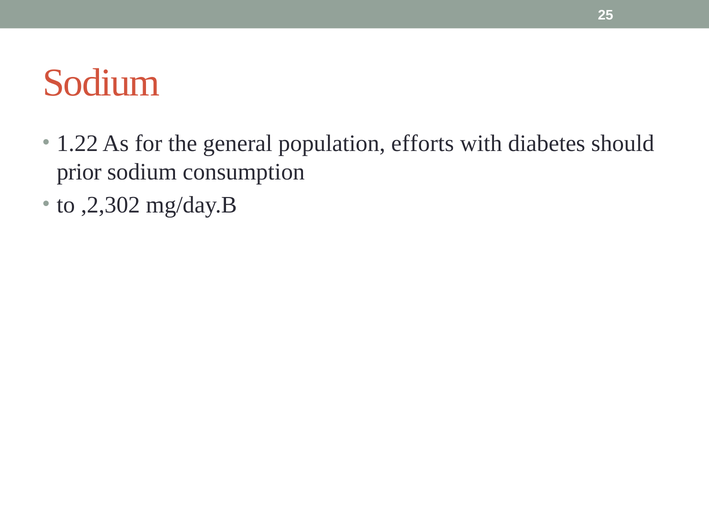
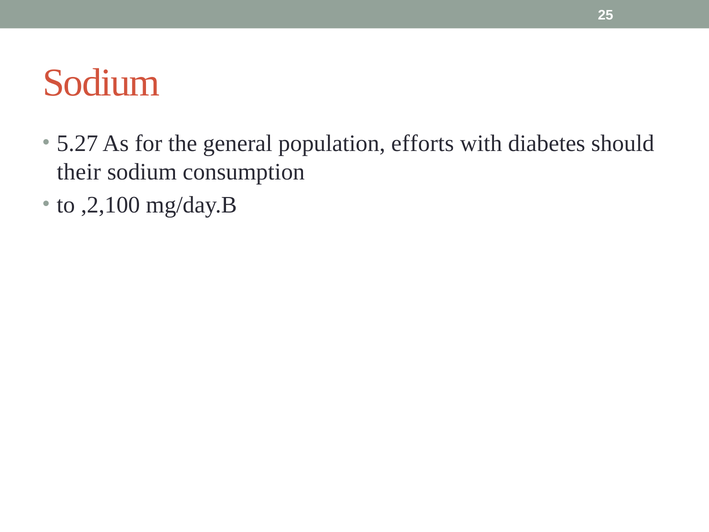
1.22: 1.22 -> 5.27 (77, 143)
prior: prior -> their (79, 172)
,2,302: ,2,302 -> ,2,100 (111, 205)
